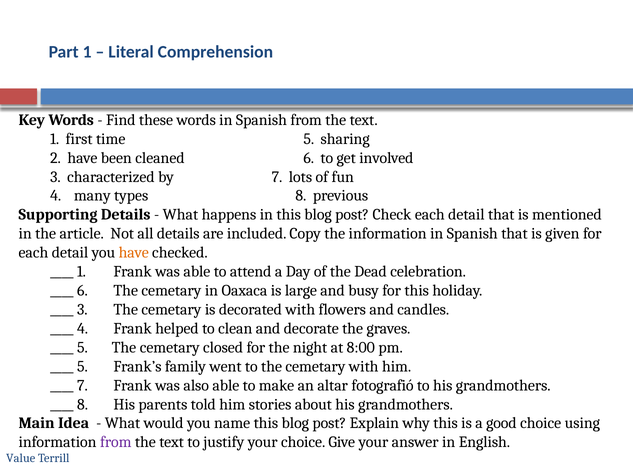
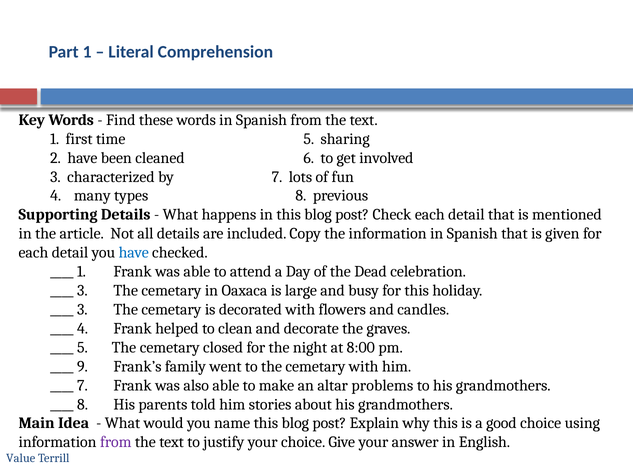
have colour: orange -> blue (134, 253)
6: 6 -> 3 (82, 291)
5: 5 -> 9 (82, 367)
fotografió: fotografió -> problems (382, 386)
